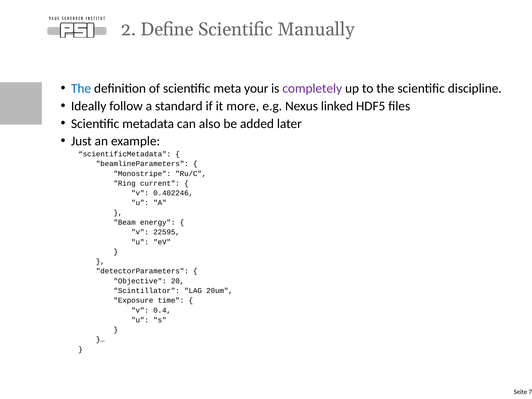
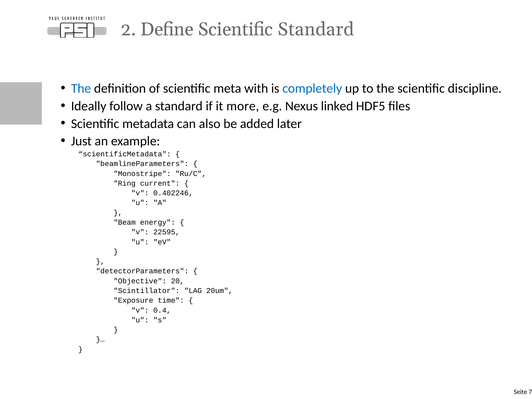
Scientific Manually: Manually -> Standard (316, 29)
your: your -> with (256, 89)
completely colour: purple -> blue (312, 89)
